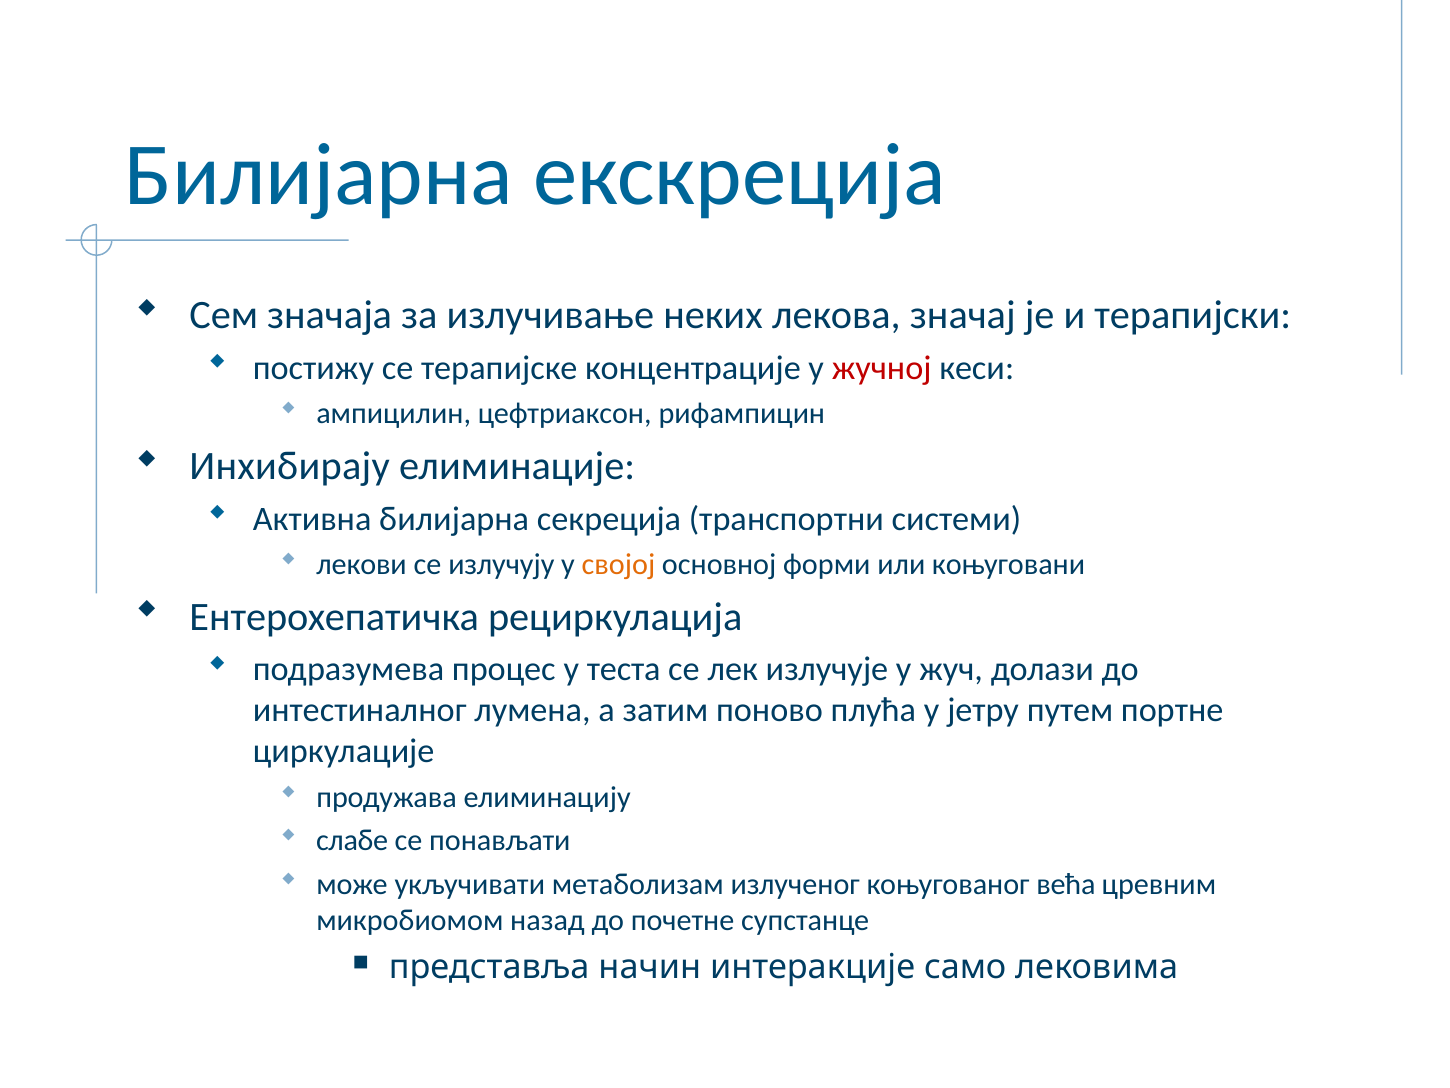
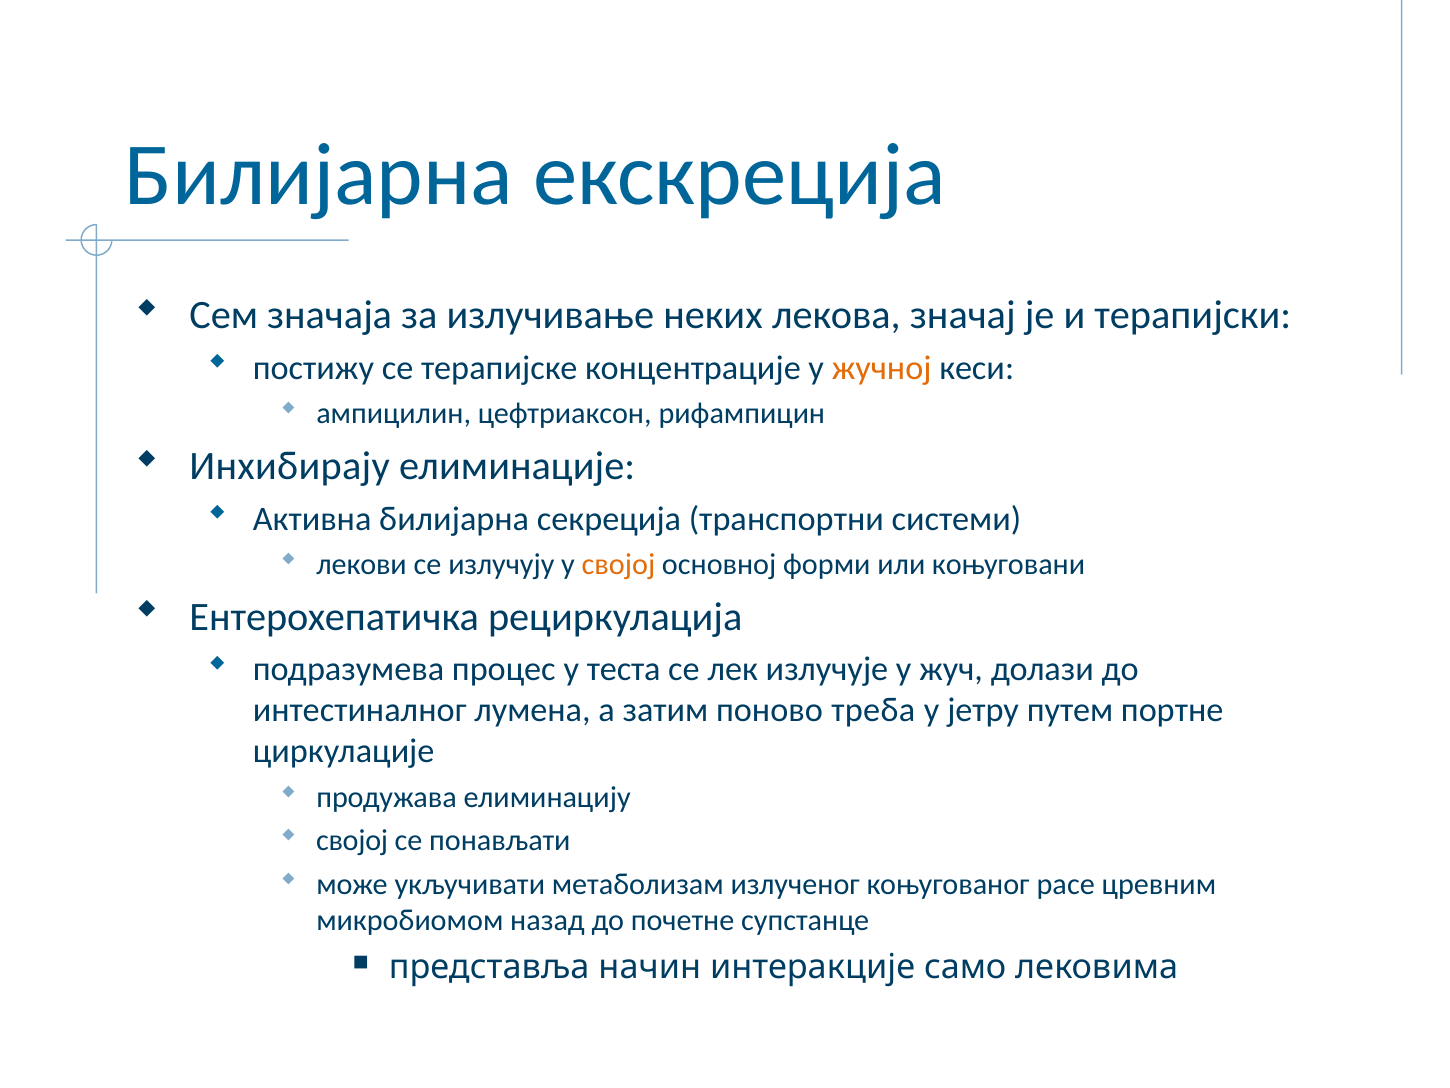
жучној colour: red -> orange (882, 368)
плућа: плућа -> треба (873, 710)
слабе: слабе -> својој (352, 840)
већа: већа -> расе (1066, 884)
